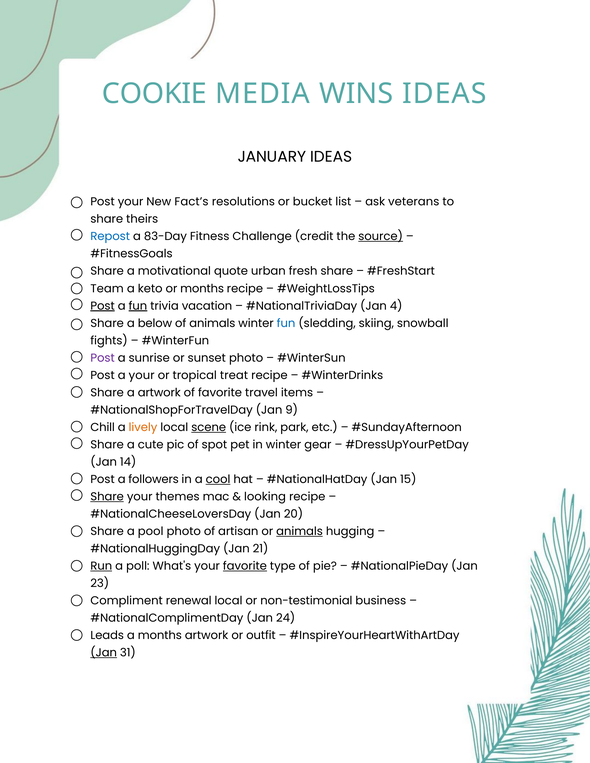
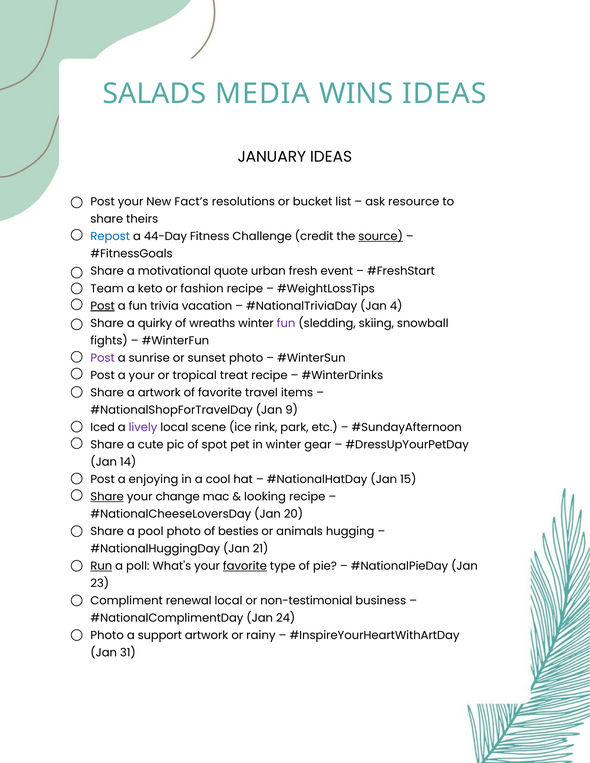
COOKIE: COOKIE -> SALADS (154, 94)
veterans: veterans -> resource (414, 202)
83-Day: 83-Day -> 44-Day (165, 237)
fresh share: share -> event (337, 271)
or months: months -> fashion (202, 289)
fun underline: present -> none (138, 306)
below: below -> quirky (155, 323)
of animals: animals -> wreaths (212, 323)
fun colour: blue -> purple (286, 323)
Chill: Chill -> Iced (103, 428)
lively colour: orange -> purple (143, 428)
scene underline: present -> none (209, 428)
followers: followers -> enjoying (153, 480)
cool underline: present -> none (218, 480)
themes: themes -> change (178, 497)
artisan: artisan -> besties (238, 532)
animals underline: present -> none (300, 532)
Leads: Leads -> Photo (107, 636)
a months: months -> support (160, 636)
outfit: outfit -> rainy (261, 636)
Jan underline: present -> none (104, 653)
